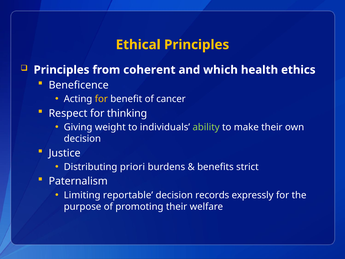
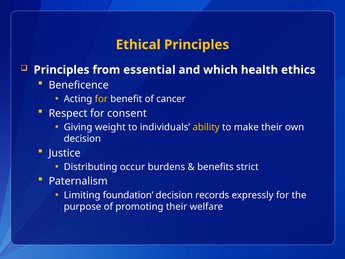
coherent: coherent -> essential (149, 70)
thinking: thinking -> consent (127, 113)
ability colour: light green -> yellow (206, 127)
priori: priori -> occur (132, 167)
reportable: reportable -> foundation (128, 195)
